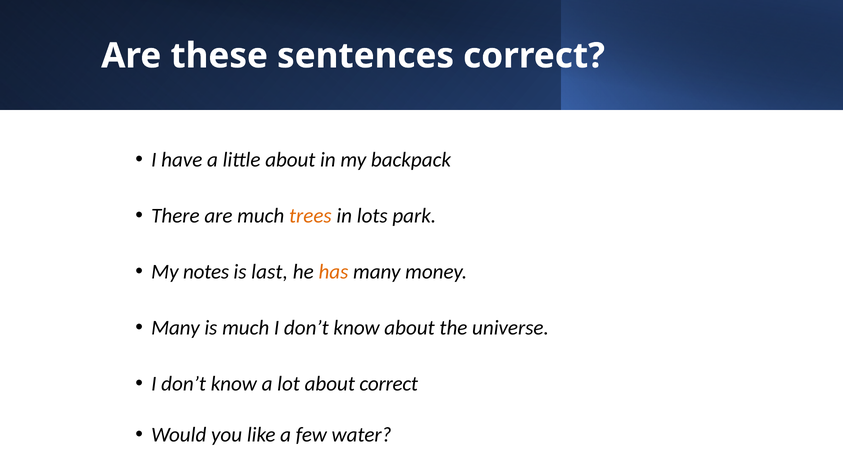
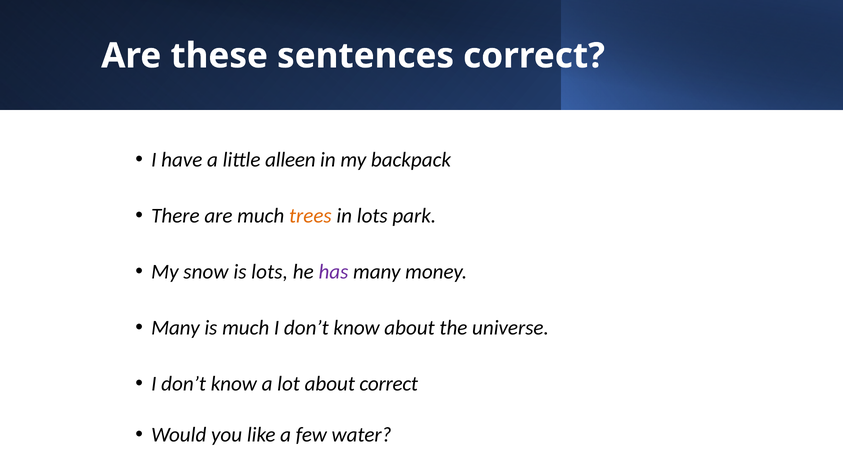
little about: about -> alleen (290, 160)
notes: notes -> snow (206, 272)
is last: last -> lots (270, 272)
has colour: orange -> purple (333, 272)
